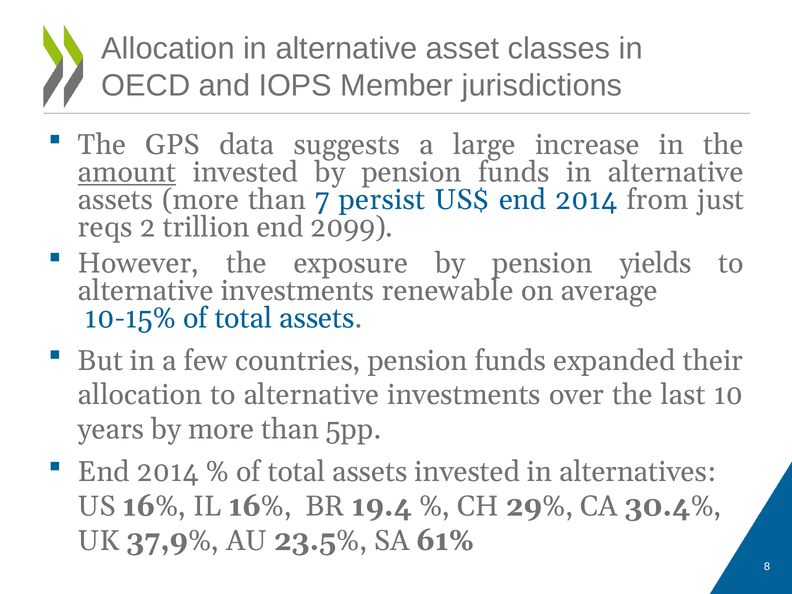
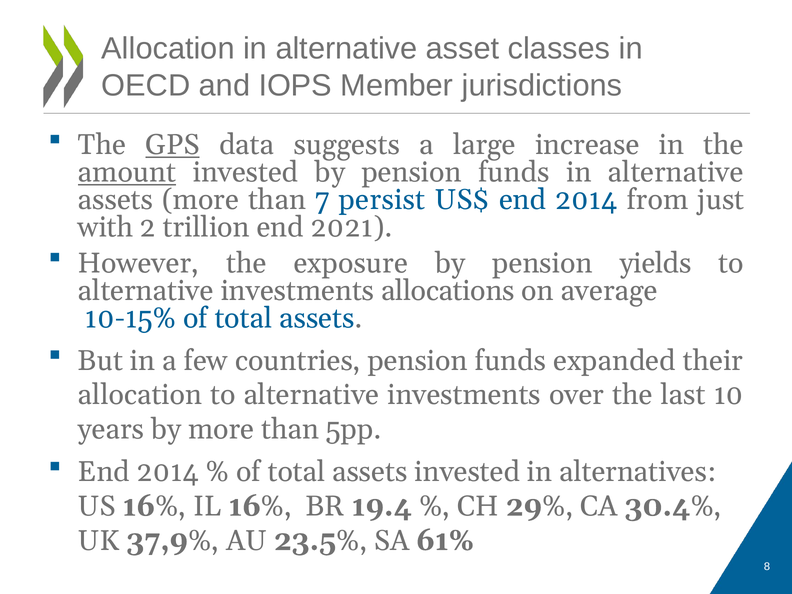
GPS underline: none -> present (172, 145)
reqs: reqs -> with (106, 227)
2099: 2099 -> 2021 (351, 227)
renewable: renewable -> allocations (448, 291)
